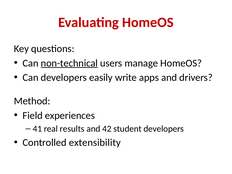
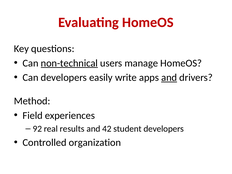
and underline: none -> present (169, 78)
41: 41 -> 92 (37, 129)
extensibility: extensibility -> organization (95, 143)
